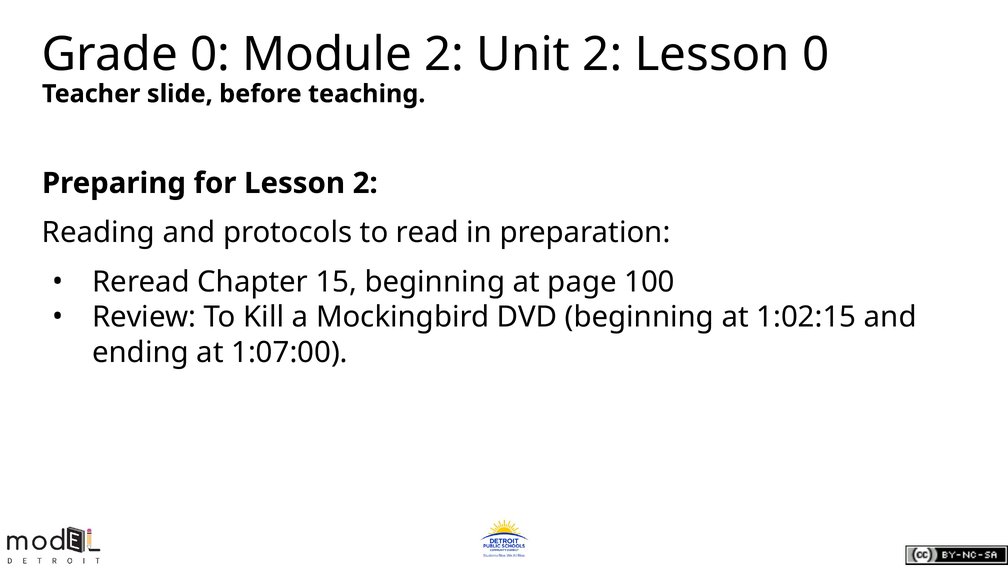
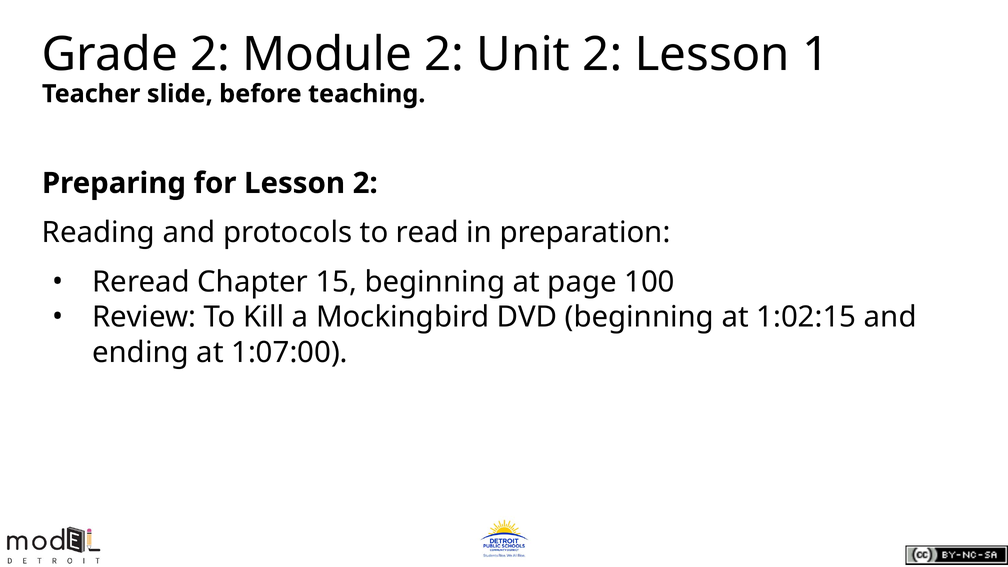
Grade 0: 0 -> 2 (210, 54)
Lesson 0: 0 -> 1 (816, 54)
